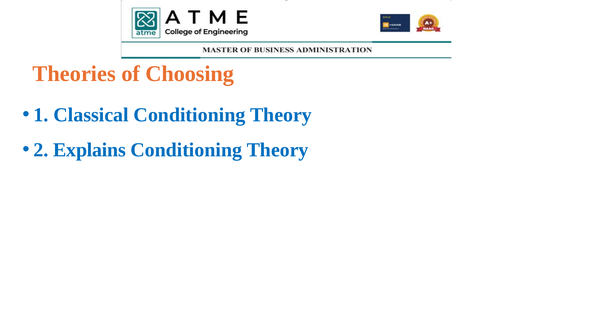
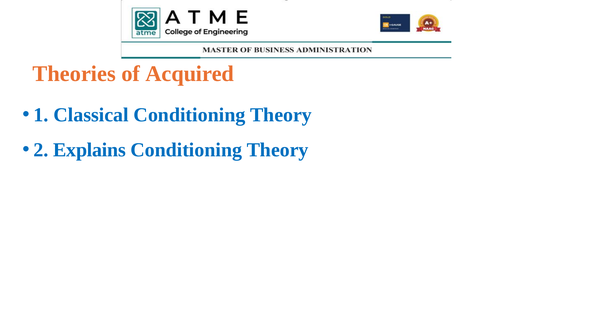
Choosing: Choosing -> Acquired (190, 74)
